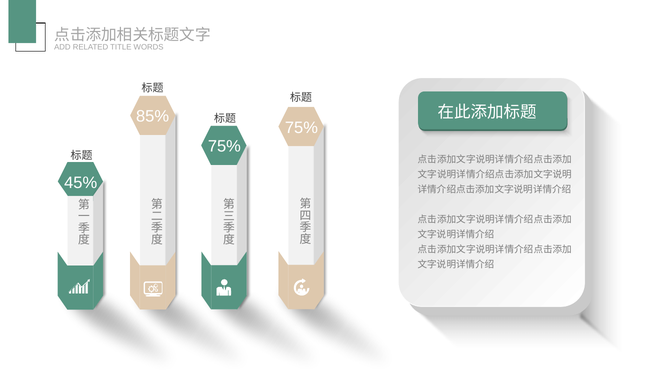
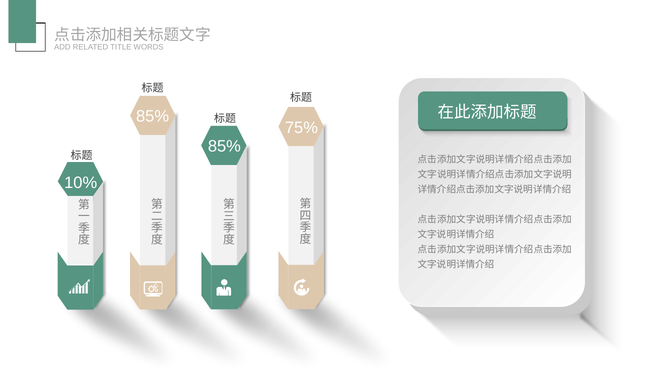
75%: 75% -> 85% (224, 146)
45%: 45% -> 10% (81, 183)
